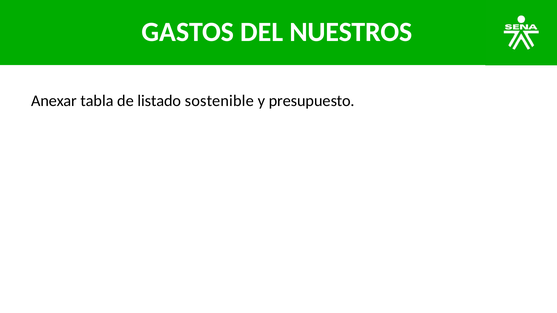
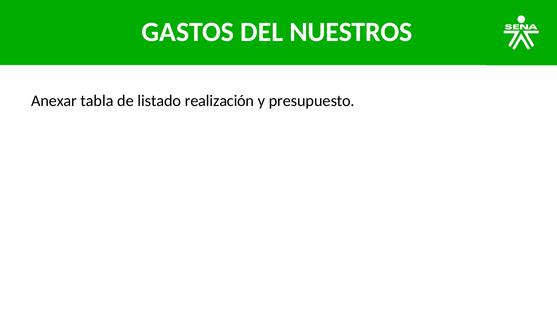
sostenible: sostenible -> realización (220, 101)
